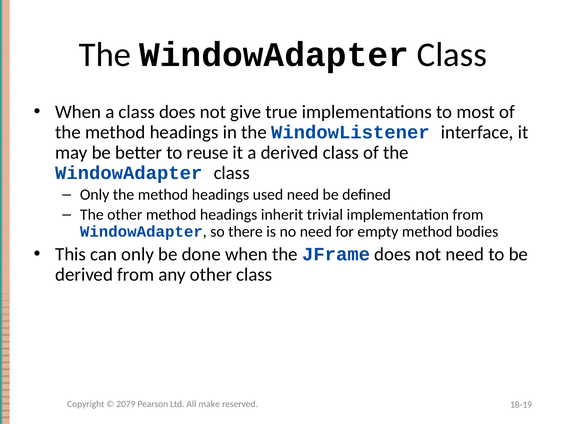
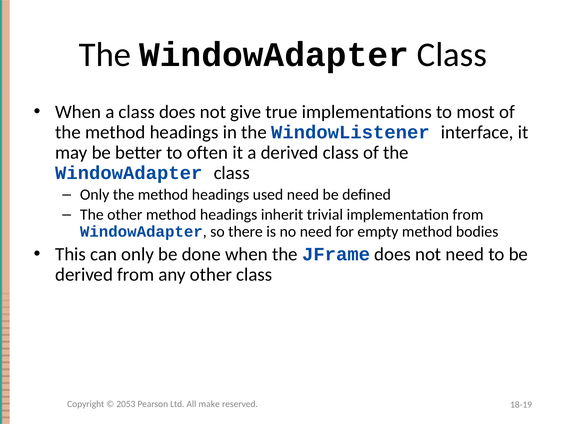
reuse: reuse -> often (207, 153)
2079: 2079 -> 2053 (126, 404)
